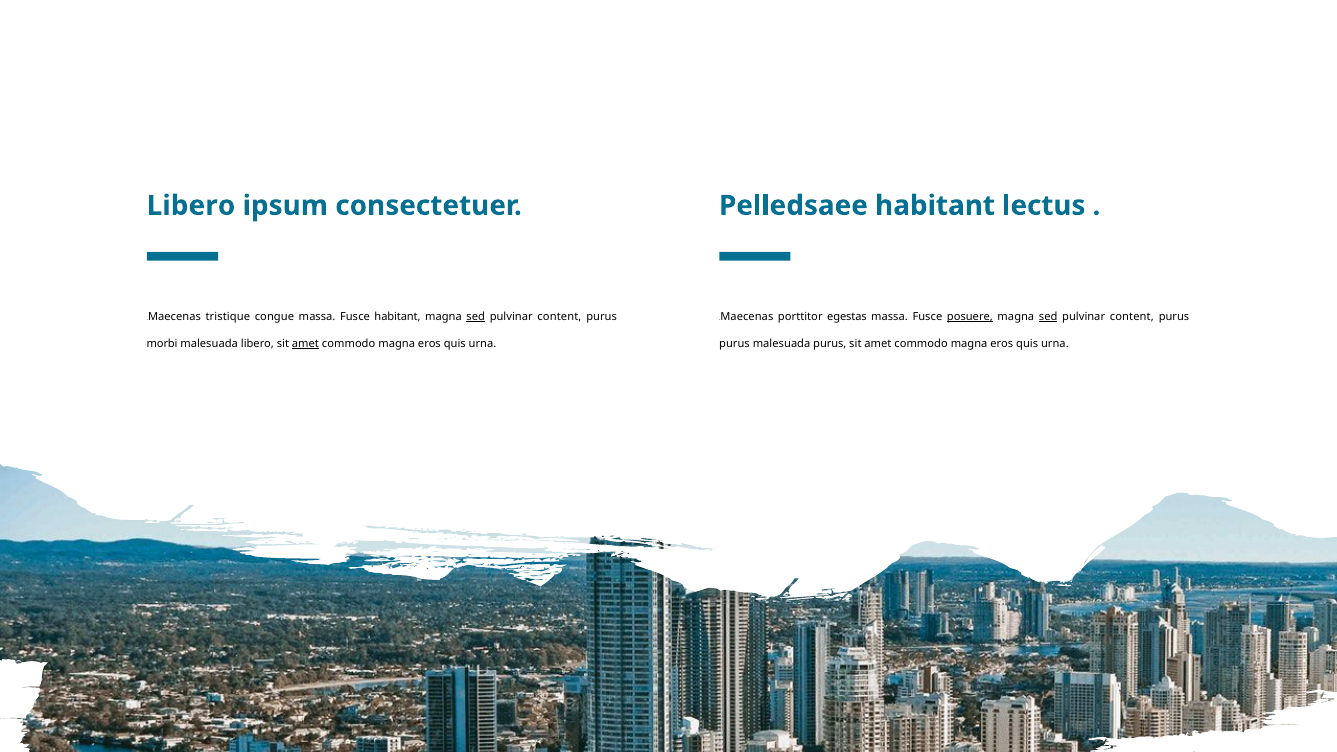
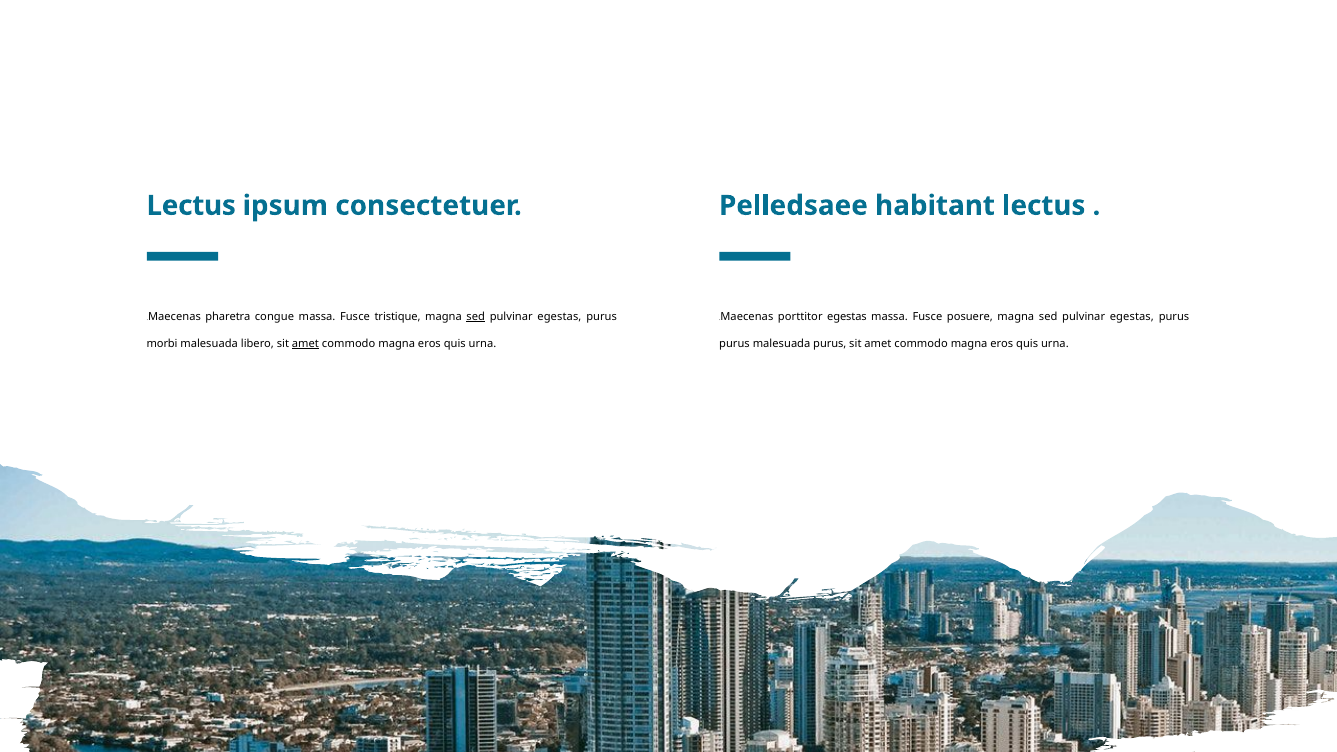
Libero: Libero -> Lectus (191, 206)
tristique: tristique -> pharetra (228, 317)
Fusce habitant: habitant -> tristique (398, 317)
content: content -> egestas (559, 317)
posuere underline: present -> none (970, 317)
sed underline: present -> none (1048, 317)
content: content -> egestas (1132, 317)
